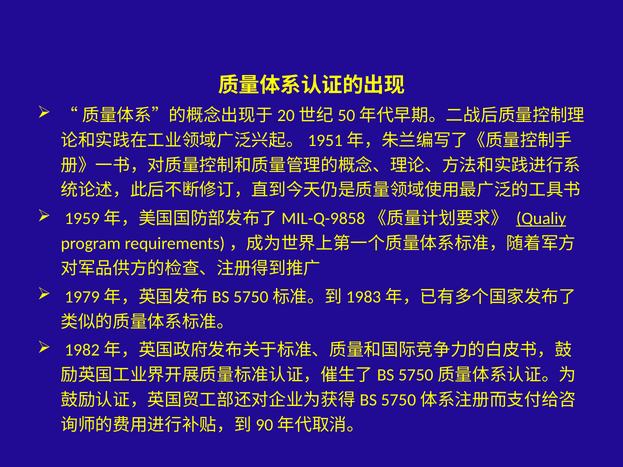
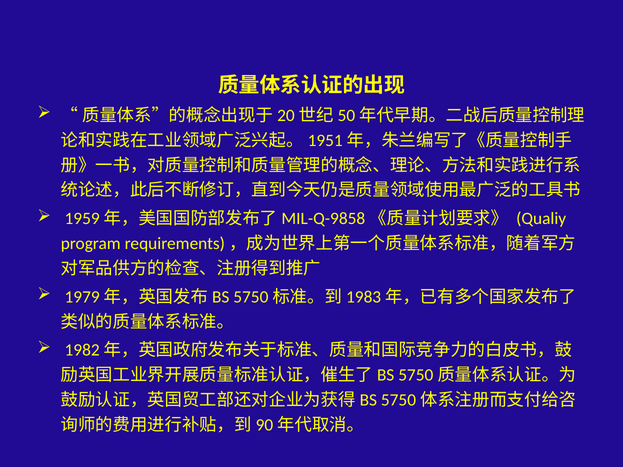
Qualiy underline: present -> none (541, 219)
